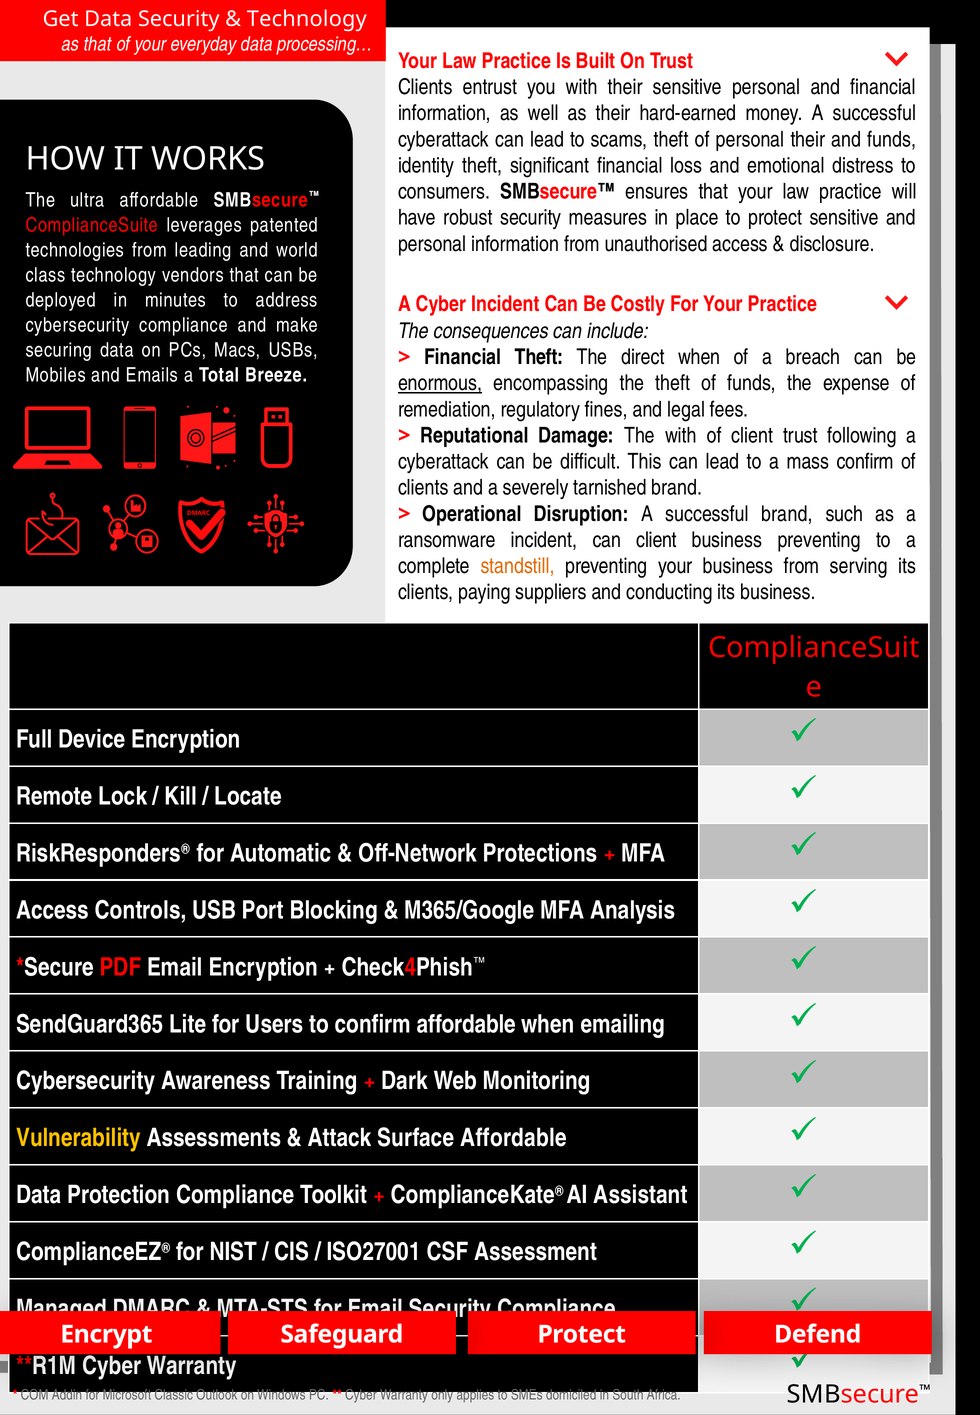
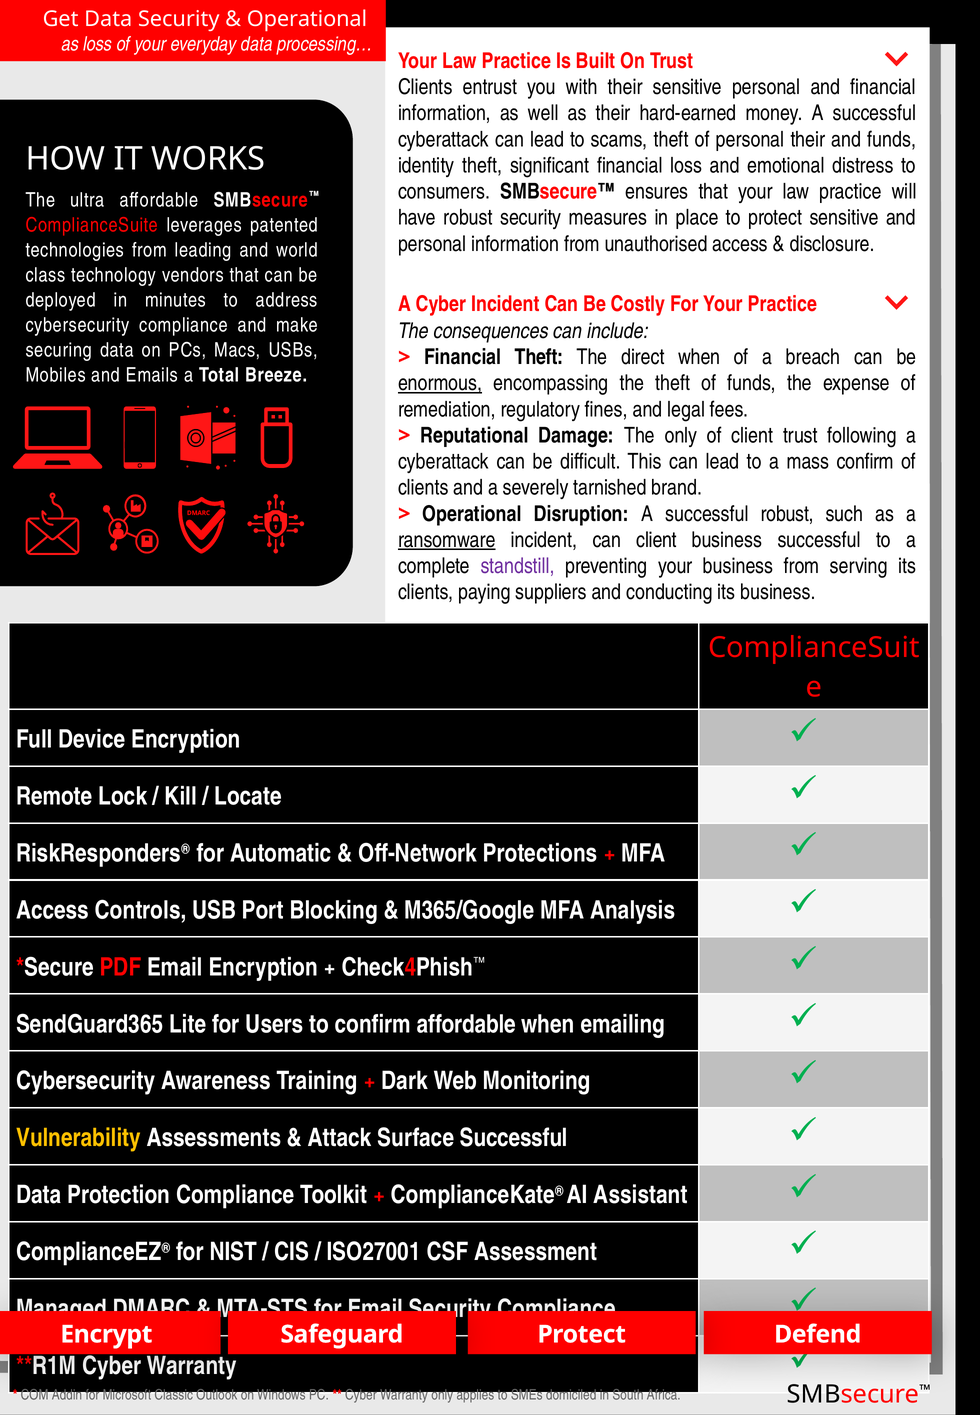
Technology: Technology -> Operational (307, 19)
as that: that -> loss (98, 44)
The with: with -> only (681, 436)
successful brand: brand -> robust (787, 514)
ransomware underline: none -> present (447, 540)
business preventing: preventing -> successful (819, 540)
standstill colour: orange -> purple (518, 566)
Surface Affordable: Affordable -> Successful (514, 1139)
